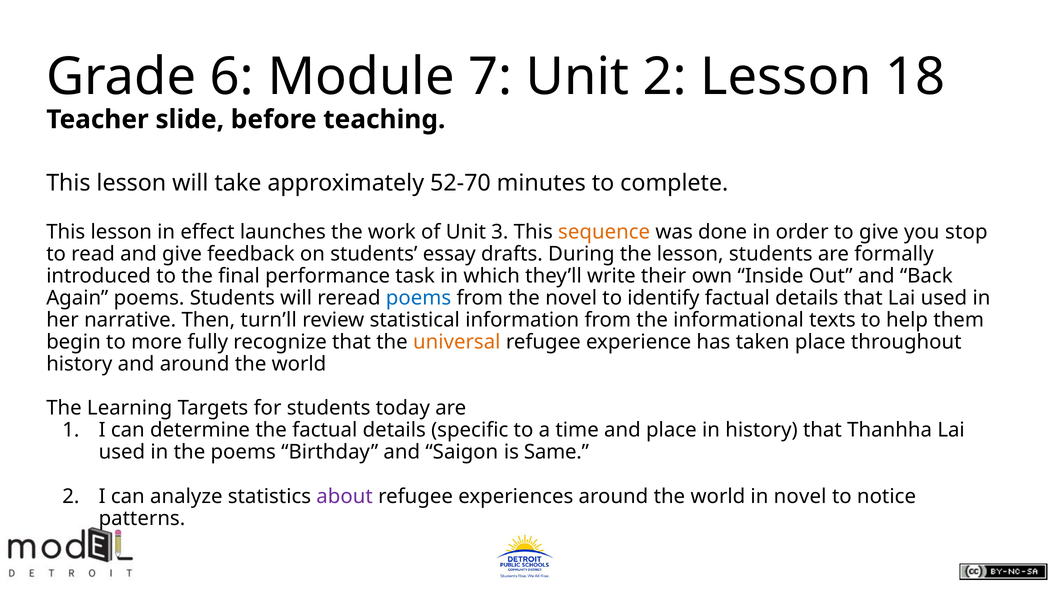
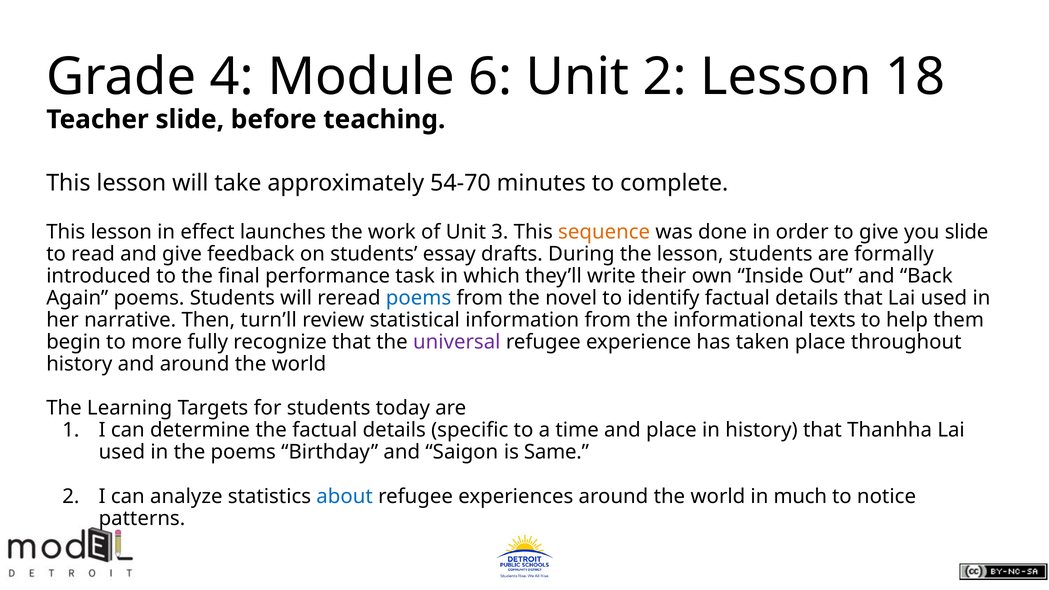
6: 6 -> 4 (232, 77)
7: 7 -> 6 (490, 77)
52-70: 52-70 -> 54-70 (460, 183)
you stop: stop -> slide (967, 232)
universal colour: orange -> purple (457, 342)
about colour: purple -> blue (345, 496)
in novel: novel -> much (800, 496)
